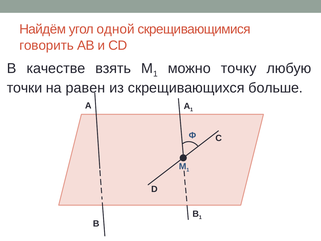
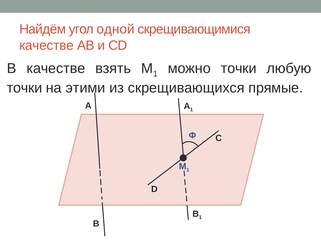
говорить: говорить -> качестве (47, 45)
можно точку: точку -> точки (239, 68)
равен: равен -> этими (86, 88)
больше: больше -> прямые (276, 88)
